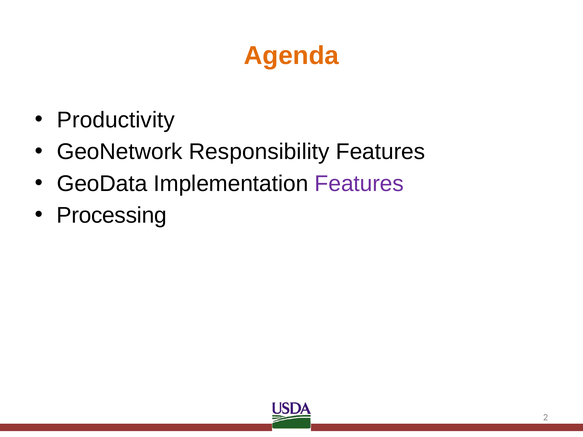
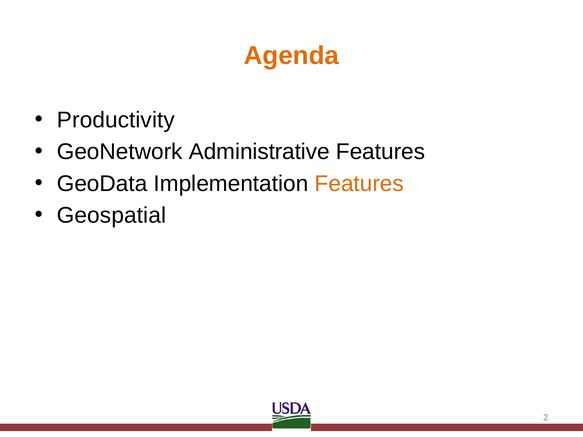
Responsibility: Responsibility -> Administrative (259, 152)
Features colour: purple -> orange (359, 184)
Processing: Processing -> Geospatial (111, 215)
